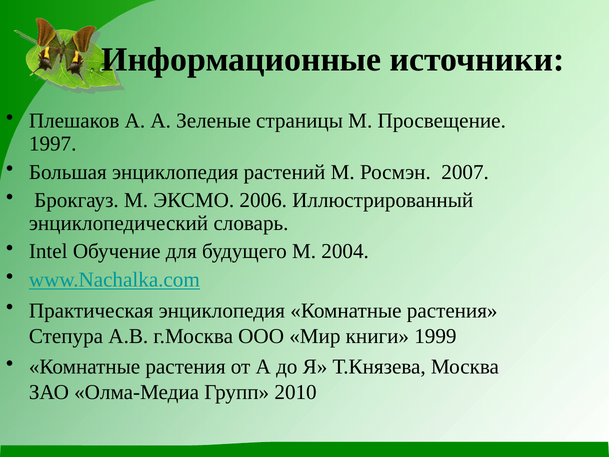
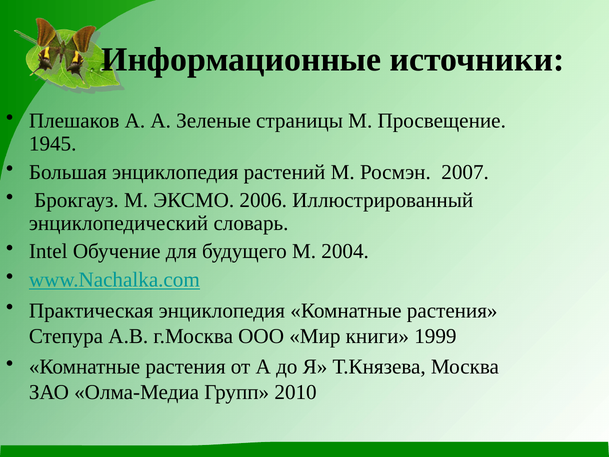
1997: 1997 -> 1945 (53, 144)
